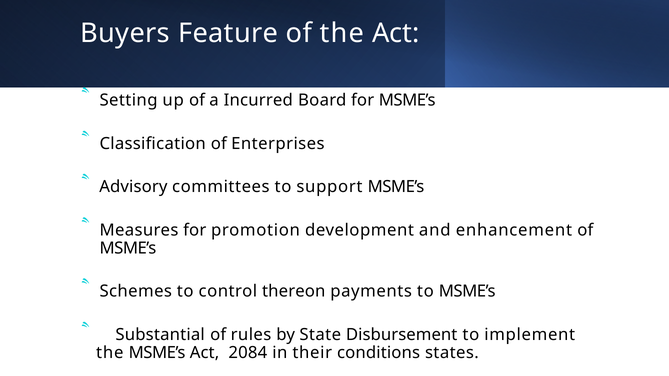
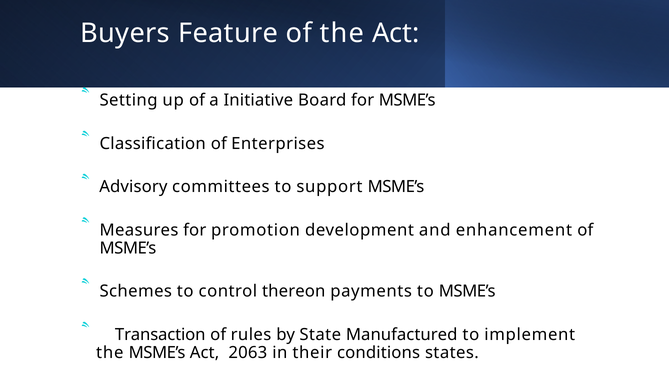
Incurred: Incurred -> Initiative (258, 100)
Substantial: Substantial -> Transaction (160, 335)
Disbursement: Disbursement -> Manufactured (402, 335)
2084: 2084 -> 2063 (248, 353)
